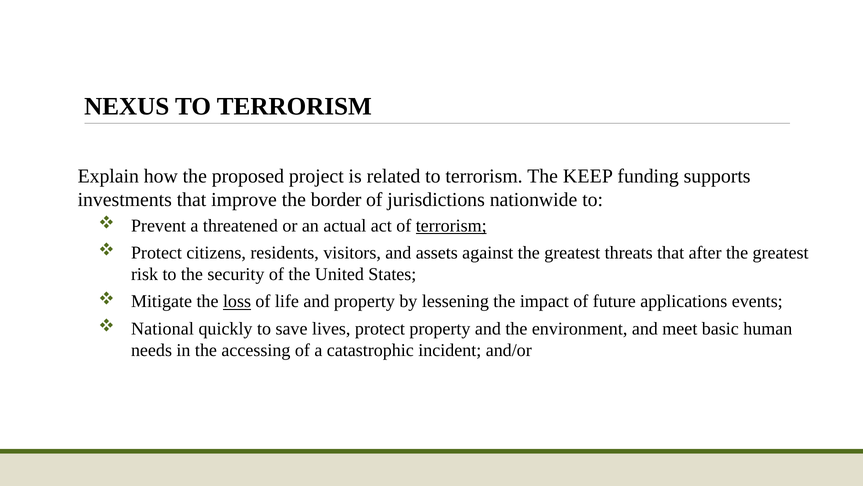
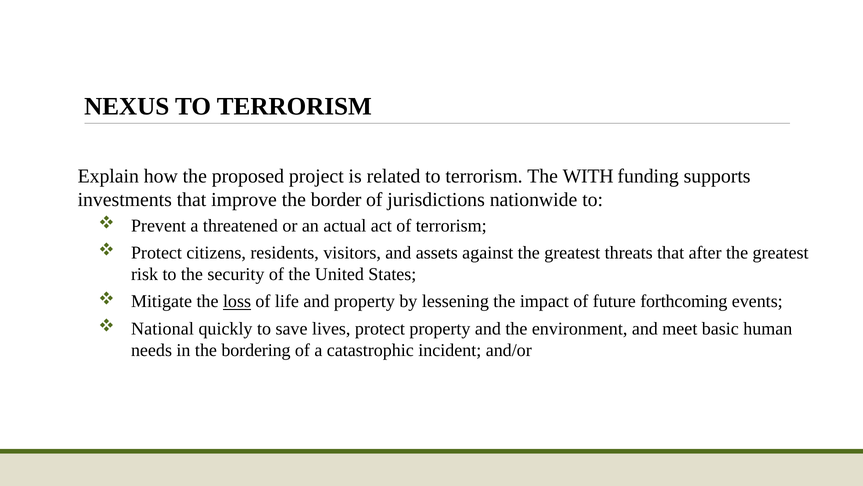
KEEP: KEEP -> WITH (588, 176)
terrorism underline: present -> none (451, 226)
applications: applications -> forthcoming (684, 301)
accessing: accessing -> bordering (256, 350)
